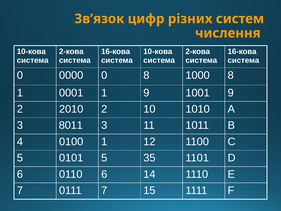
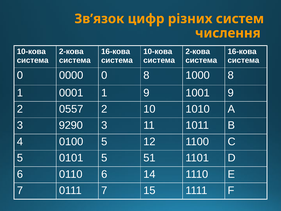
2010: 2010 -> 0557 (71, 109)
8011: 8011 -> 9290 (71, 125)
0100 1: 1 -> 5 (104, 142)
35: 35 -> 51 (149, 158)
